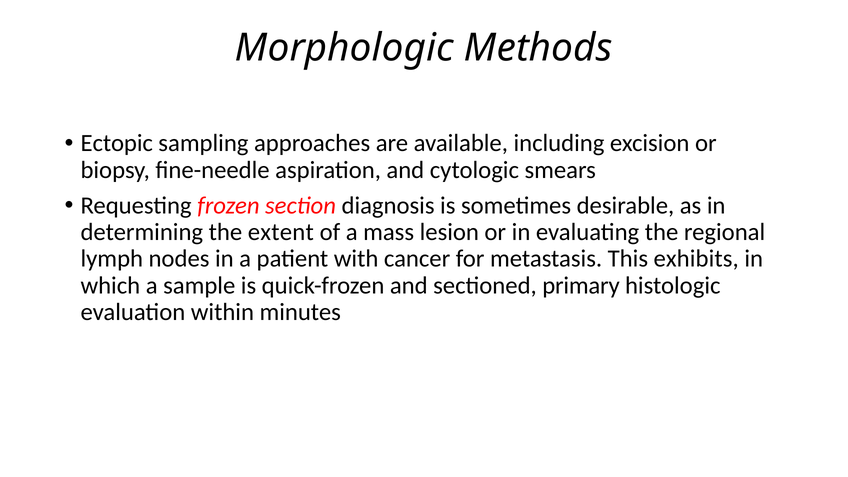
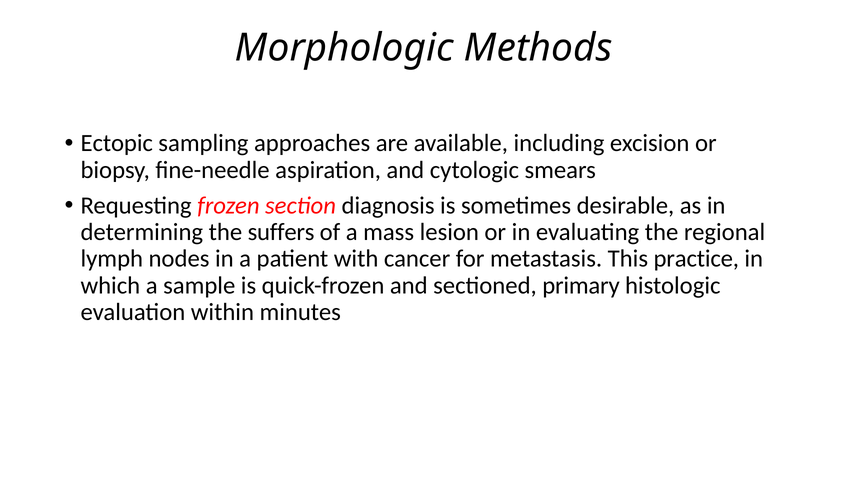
extent: extent -> suffers (281, 232)
exhibits: exhibits -> practice (696, 259)
